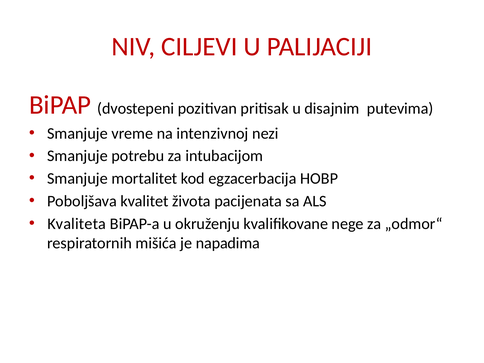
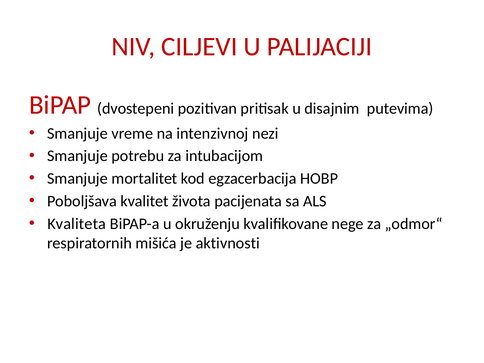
napadima: napadima -> aktivnosti (228, 243)
